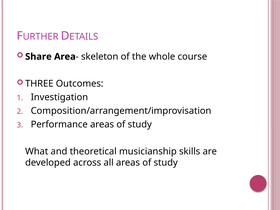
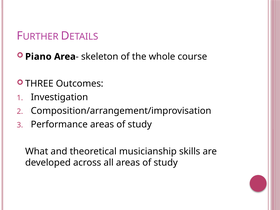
Share: Share -> Piano (38, 57)
